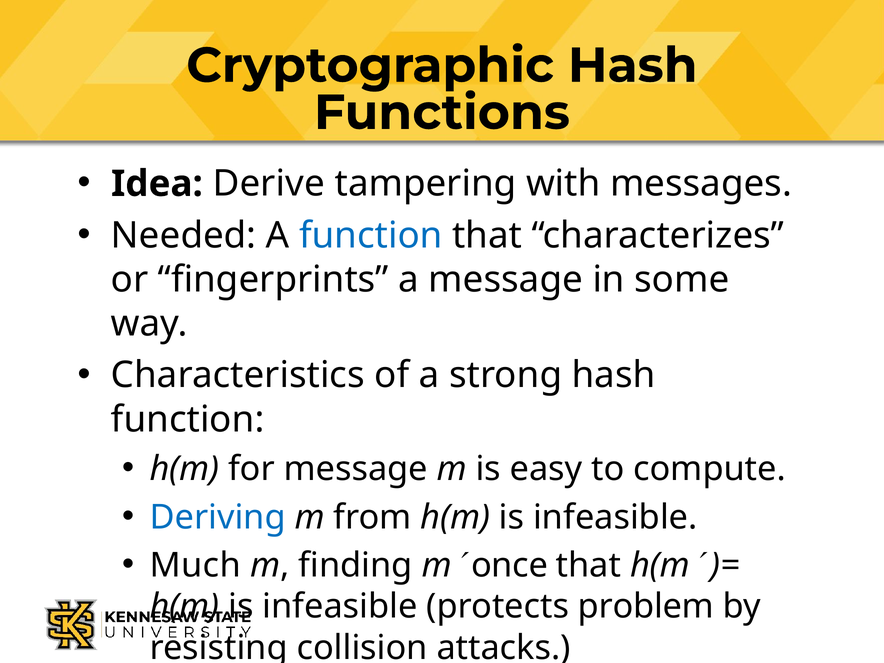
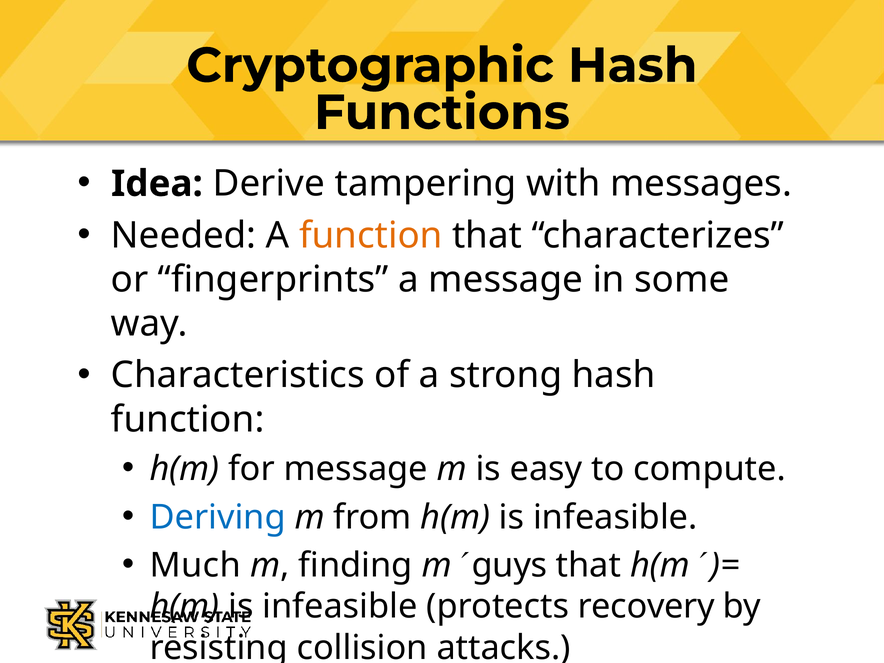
function colour: blue -> orange (371, 235)
once: once -> guys (509, 565)
problem: problem -> recovery (646, 607)
